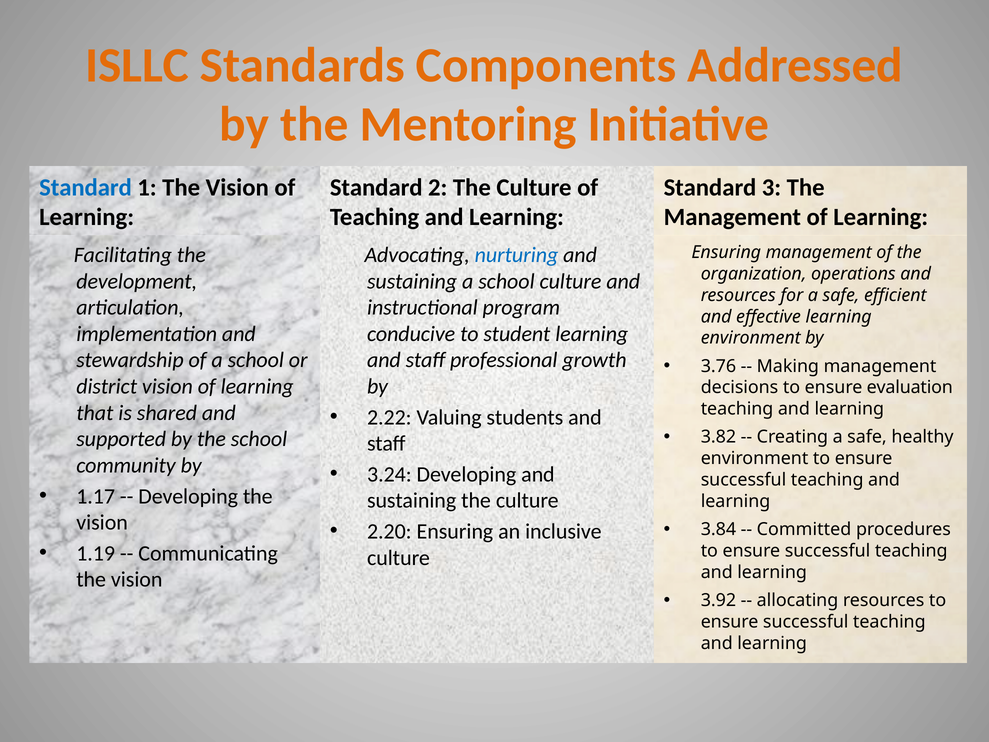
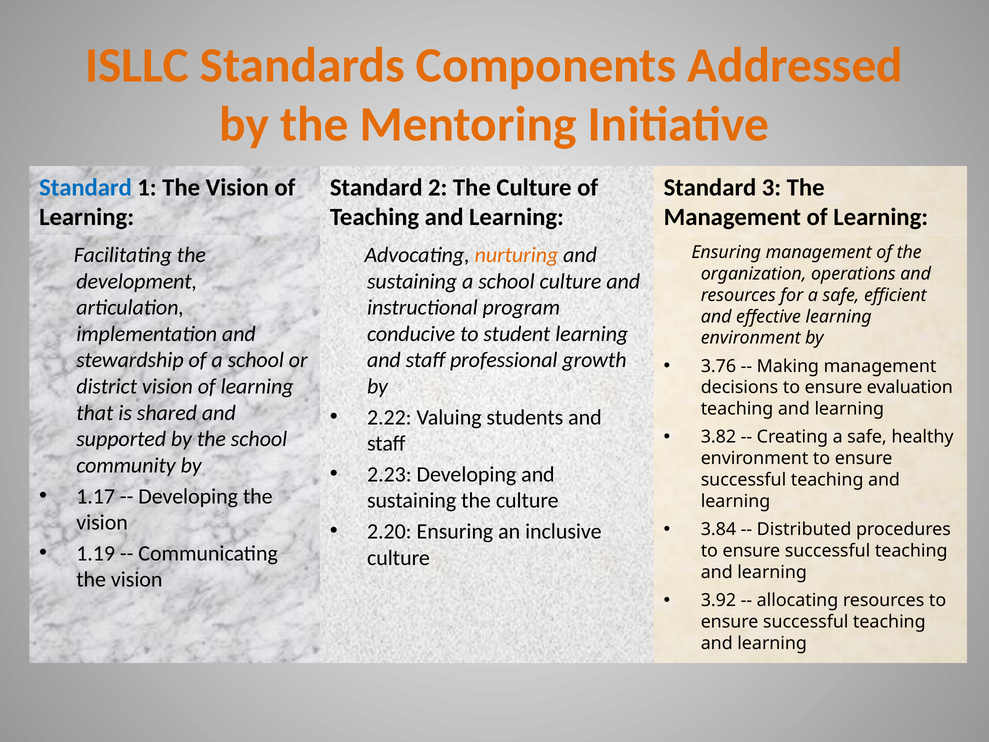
nurturing colour: blue -> orange (516, 255)
3.24: 3.24 -> 2.23 (389, 474)
Committed: Committed -> Distributed (804, 529)
